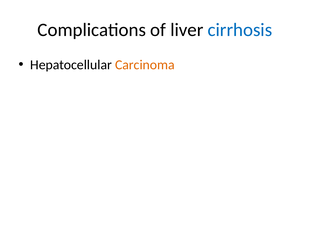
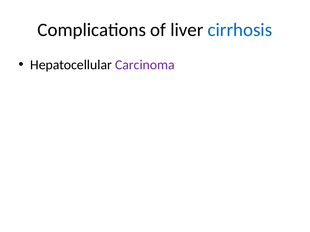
Carcinoma colour: orange -> purple (145, 65)
